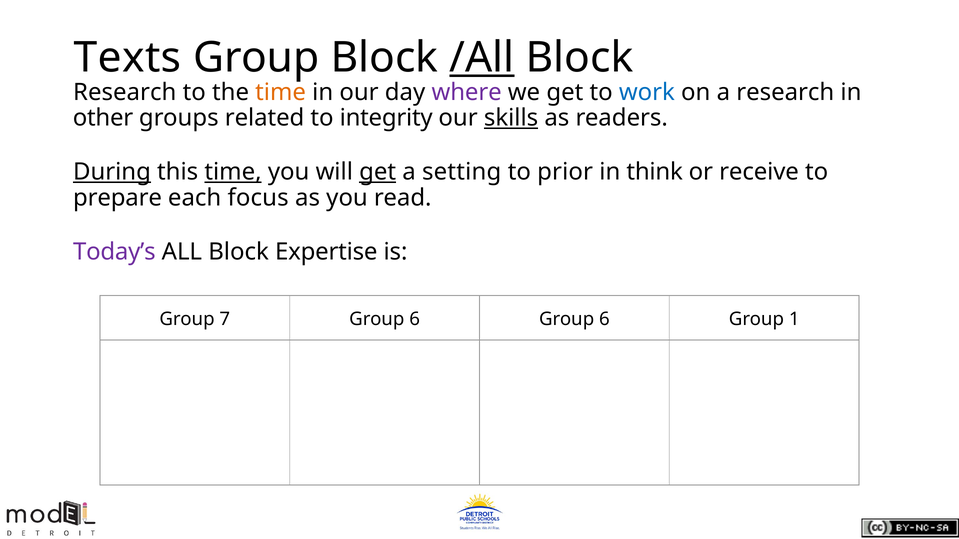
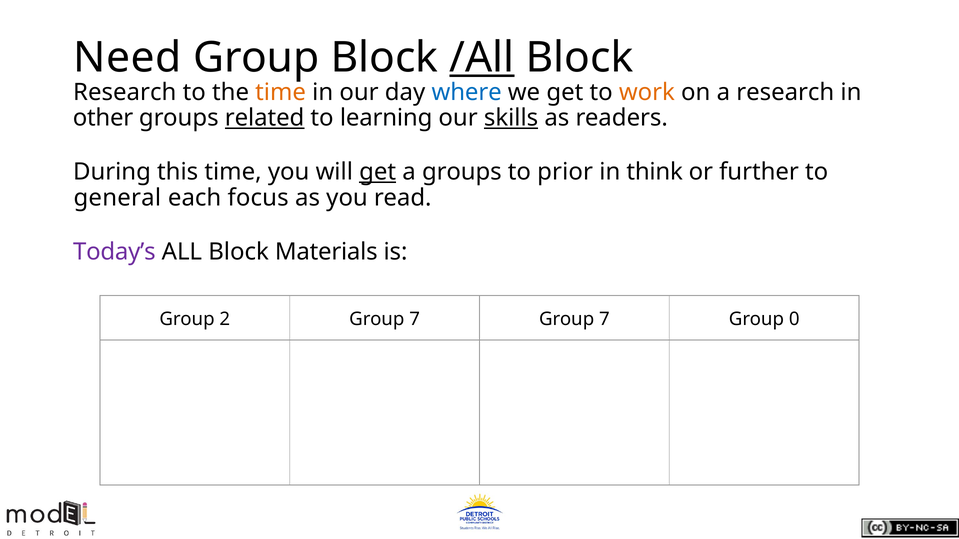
Texts: Texts -> Need (127, 58)
where colour: purple -> blue (467, 92)
work colour: blue -> orange (647, 92)
related underline: none -> present (265, 118)
integrity: integrity -> learning (386, 118)
During underline: present -> none (112, 172)
time underline: present -> none (233, 172)
a setting: setting -> groups (462, 172)
receive: receive -> further (759, 172)
prepare: prepare -> general (117, 198)
Expertise: Expertise -> Materials (326, 252)
7: 7 -> 2 (225, 319)
6: 6 -> 7 (415, 319)
6: 6 -> 7 (604, 319)
1: 1 -> 0 (794, 319)
